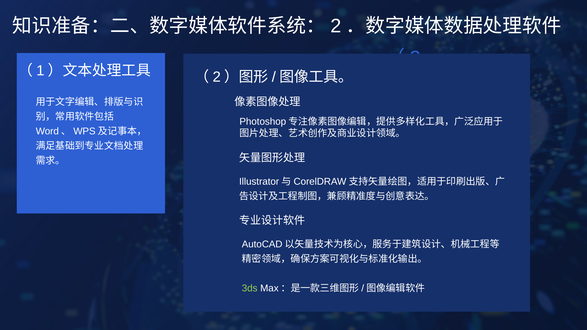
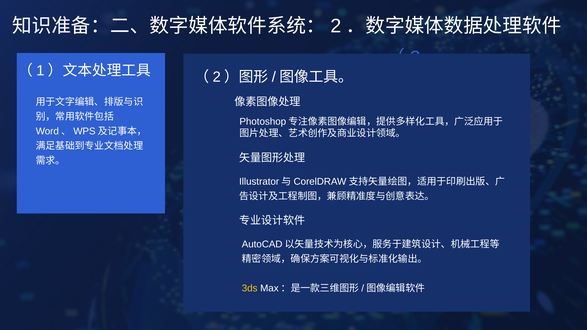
3ds colour: light green -> yellow (250, 288)
